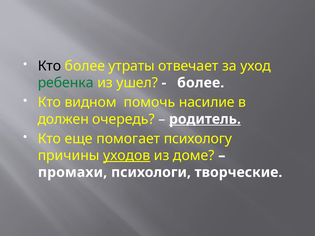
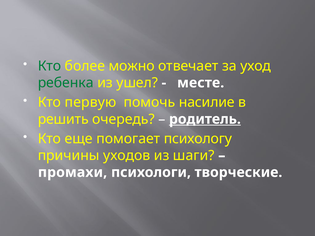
Кто colour: black -> green (49, 66)
утраты: утраты -> можно (132, 66)
более: более -> месте (201, 83)
видном: видном -> первую (90, 102)
должен: должен -> решить (63, 119)
уходов underline: present -> none (127, 156)
доме: доме -> шаги (194, 156)
